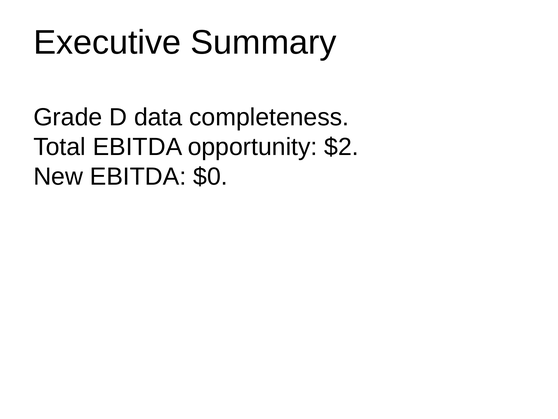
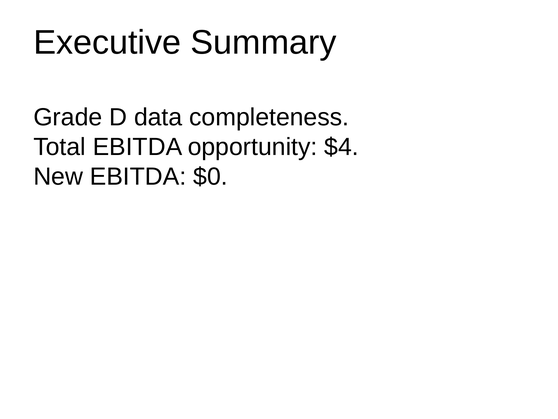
$2: $2 -> $4 (341, 147)
